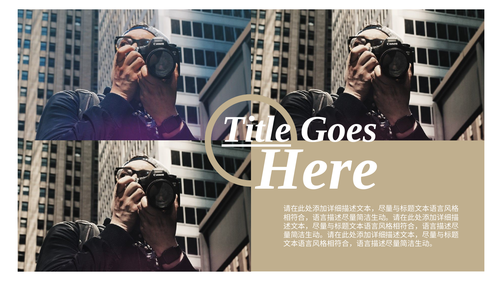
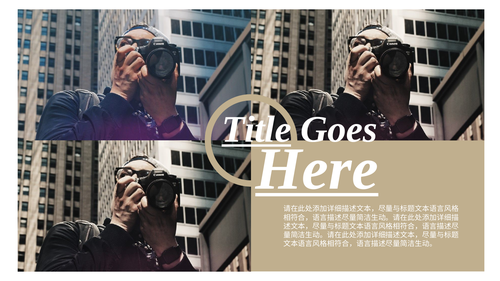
Here underline: none -> present (317, 169)
